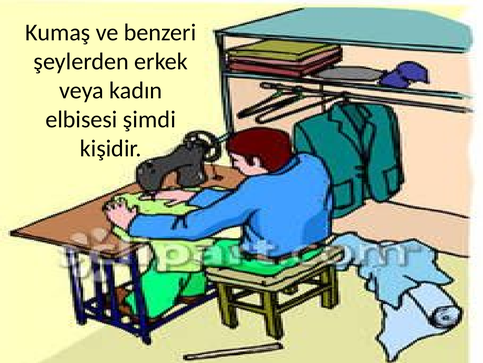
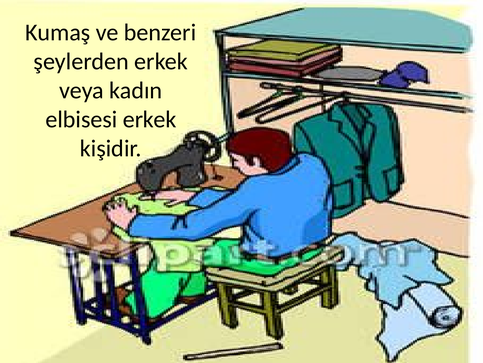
elbisesi şimdi: şimdi -> erkek (150, 119)
